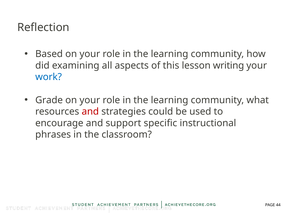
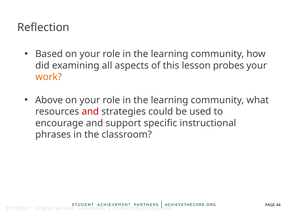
writing: writing -> probes (229, 65)
work colour: blue -> orange (49, 77)
Grade: Grade -> Above (49, 100)
